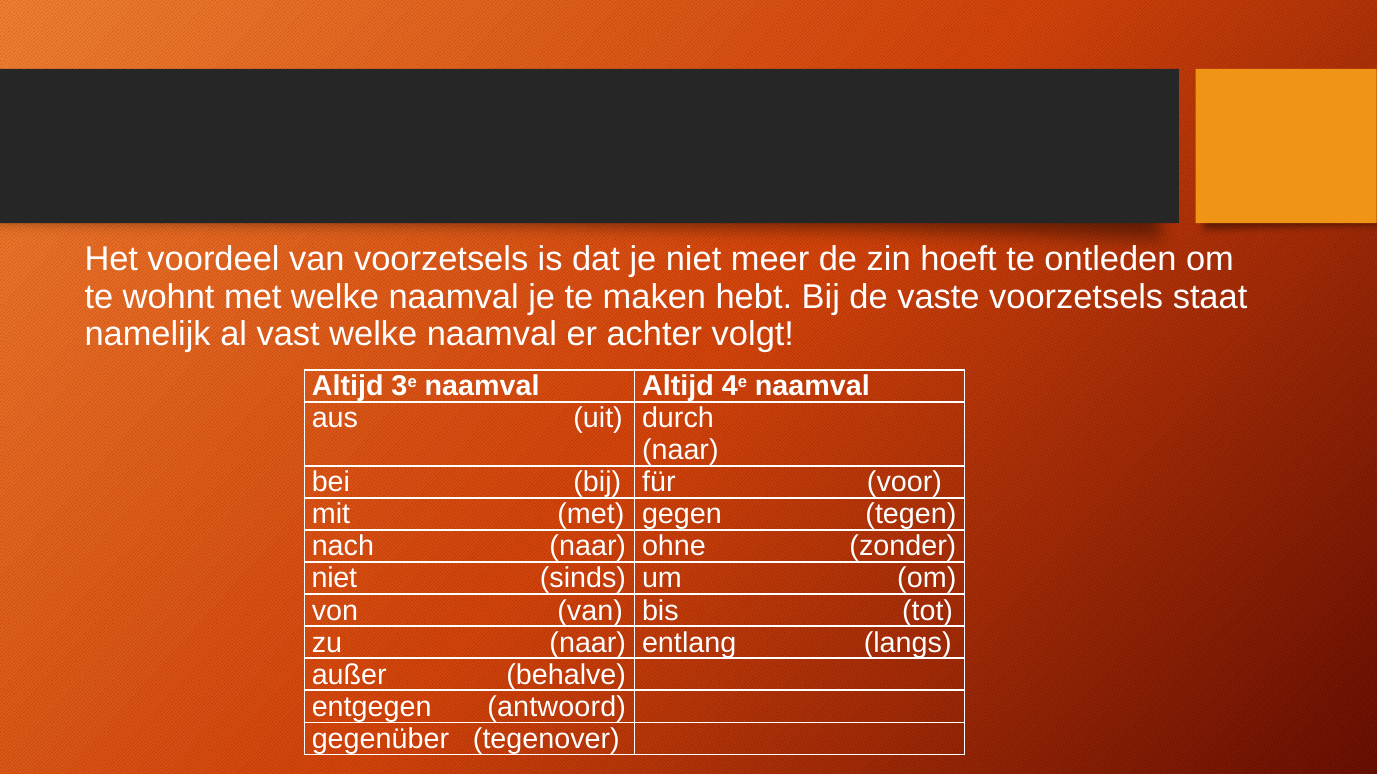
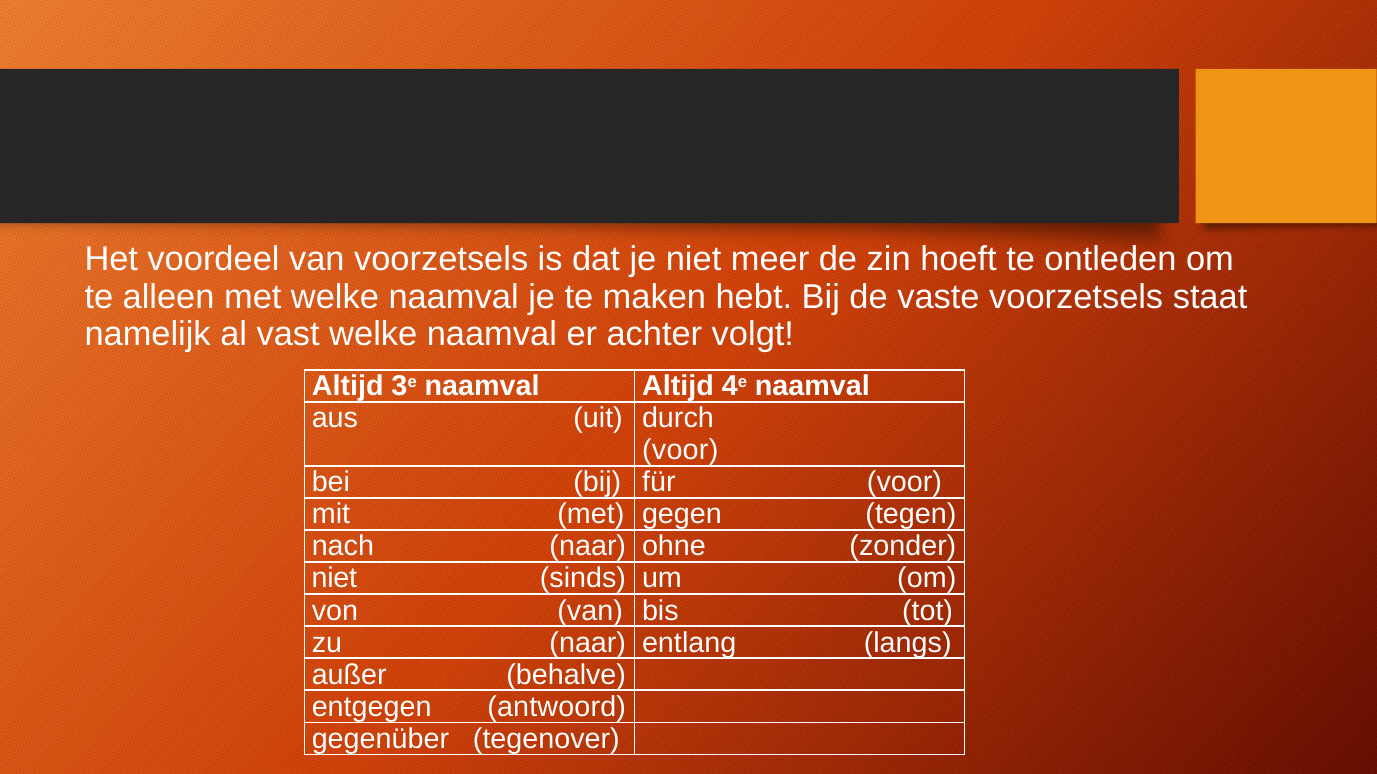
wohnt: wohnt -> alleen (169, 297)
naar: naar -> voor (680, 451)
